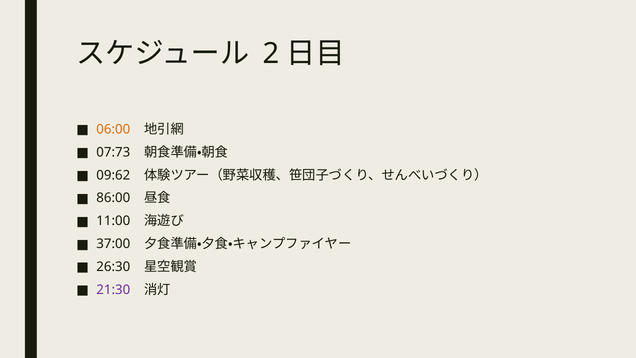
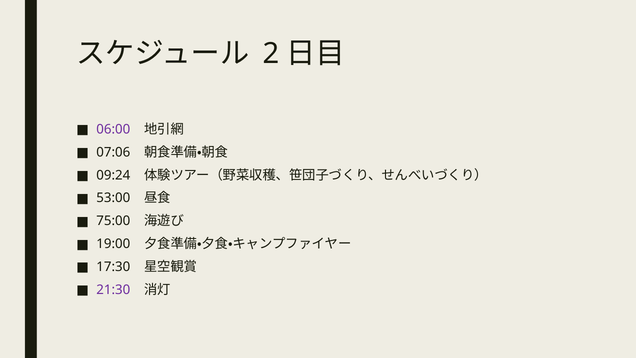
06:00 colour: orange -> purple (113, 129)
07:73: 07:73 -> 07:06 (113, 152)
09:62: 09:62 -> 09:24 (113, 175)
86:00: 86:00 -> 53:00 (113, 198)
11:00: 11:00 -> 75:00 (113, 221)
37:00: 37:00 -> 19:00 (113, 244)
26:30: 26:30 -> 17:30 (113, 267)
